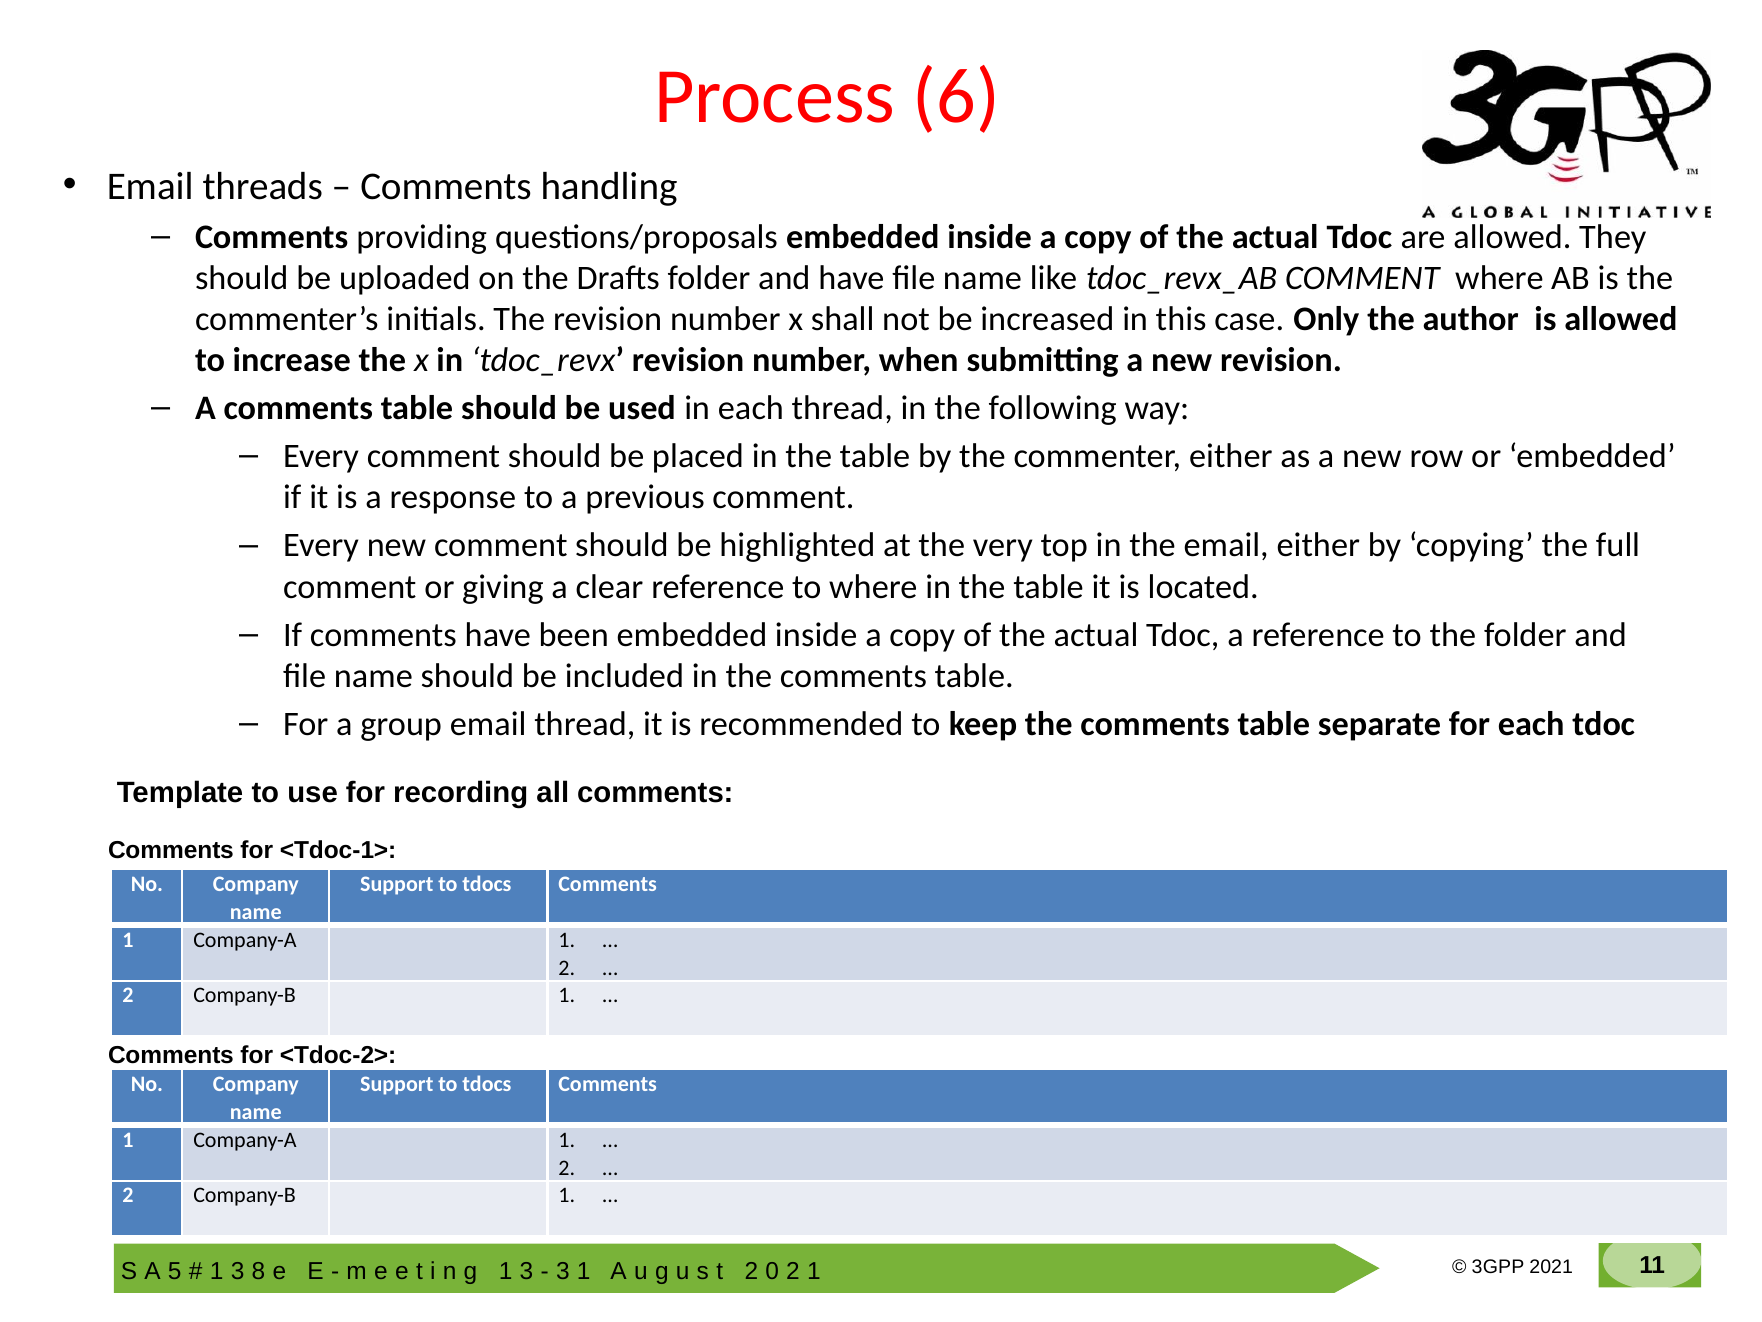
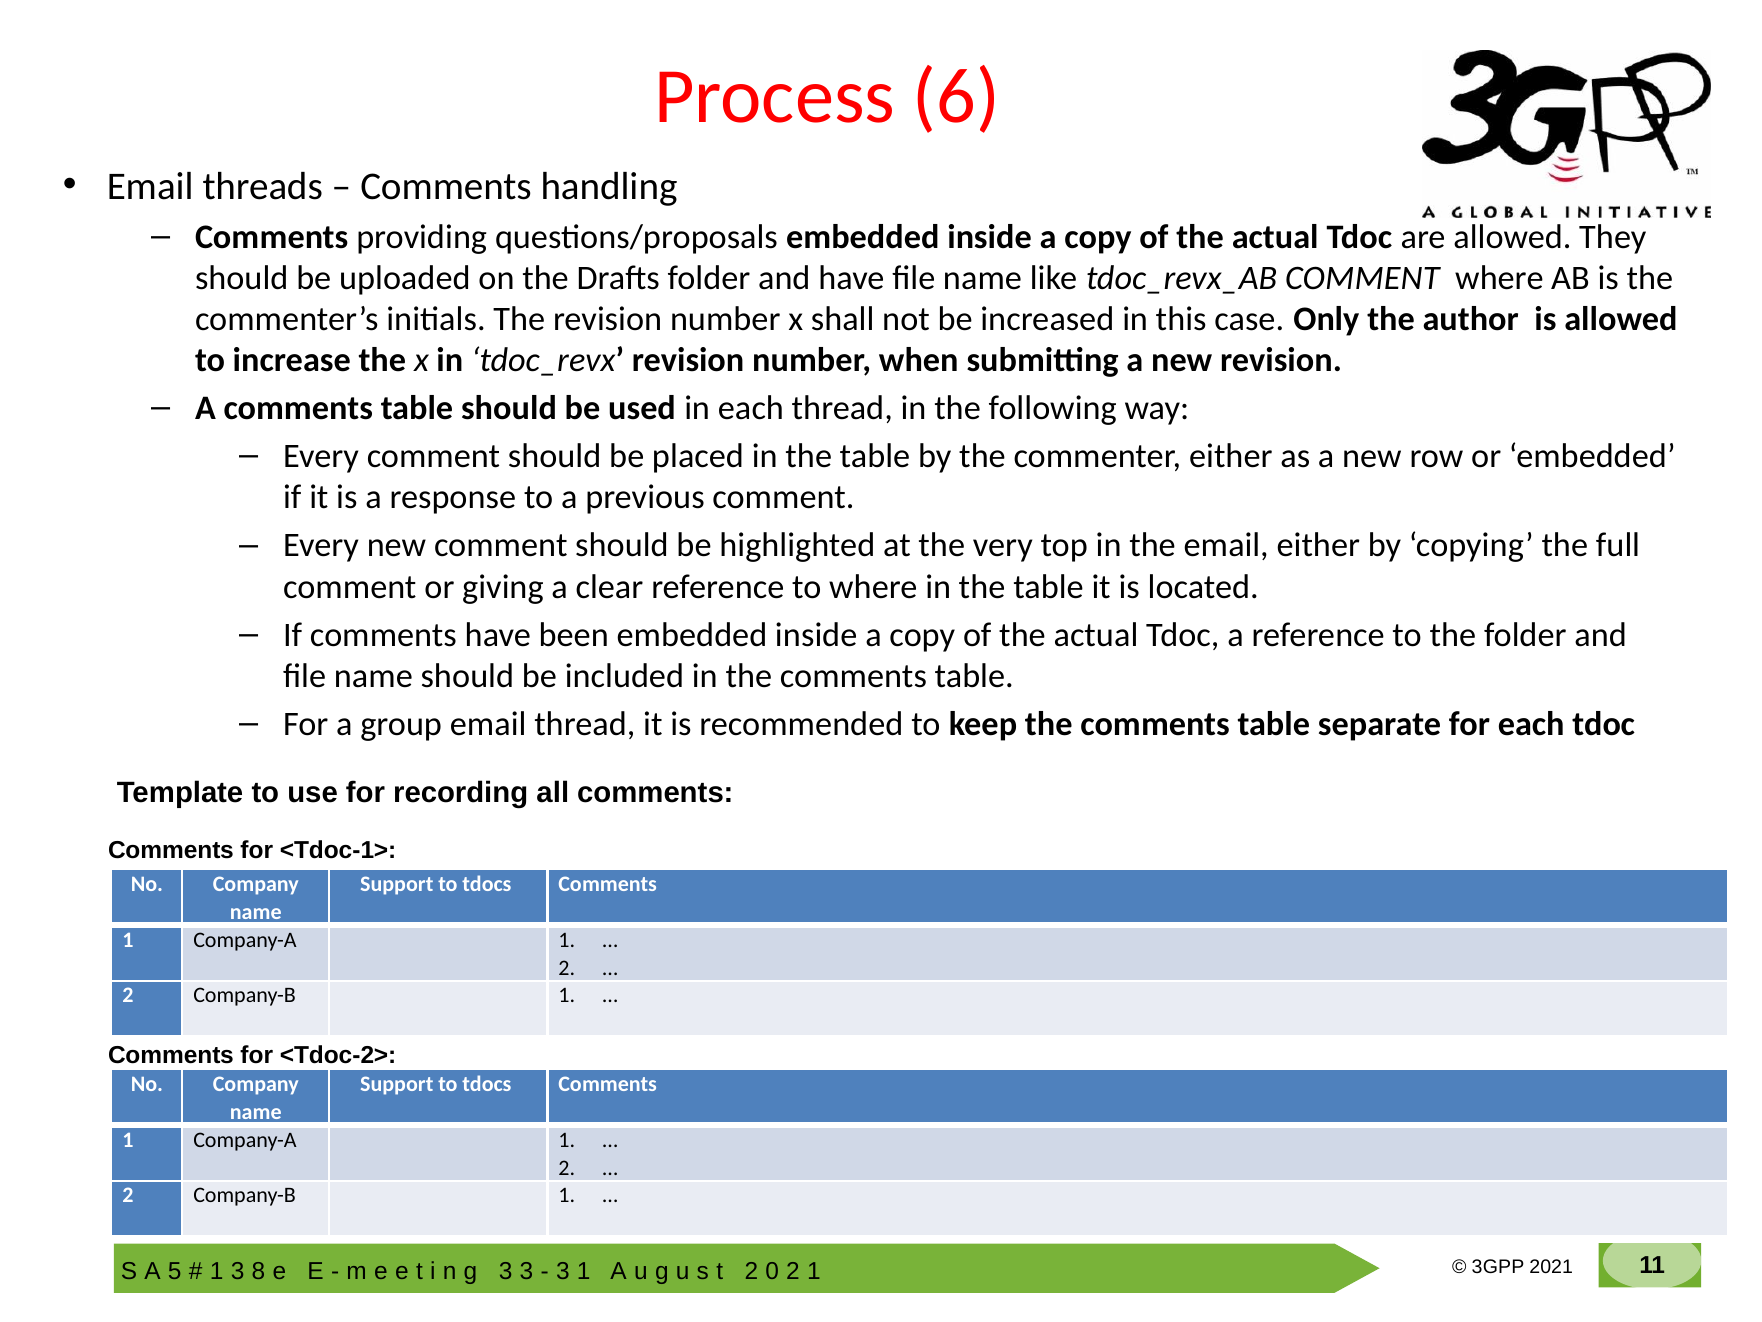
1: 1 -> 3 (506, 1271)
